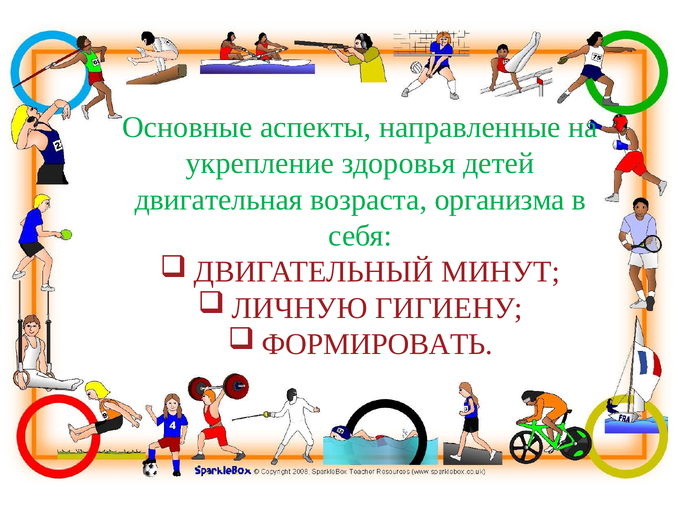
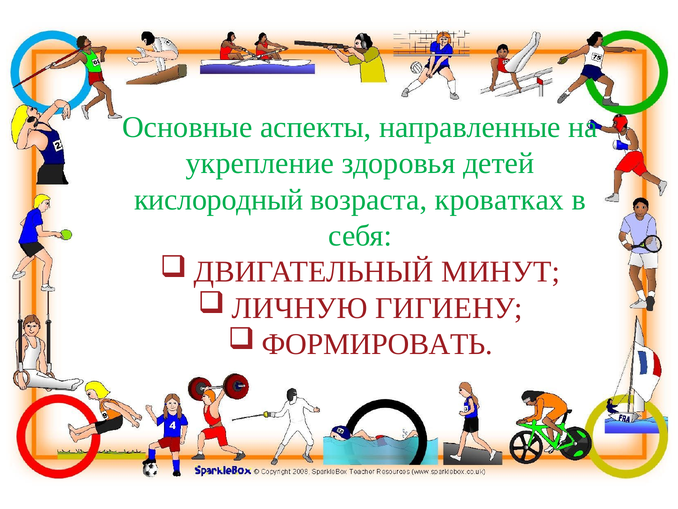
двигательная: двигательная -> кислородный (219, 199)
организма: организма -> кроватках (499, 199)
